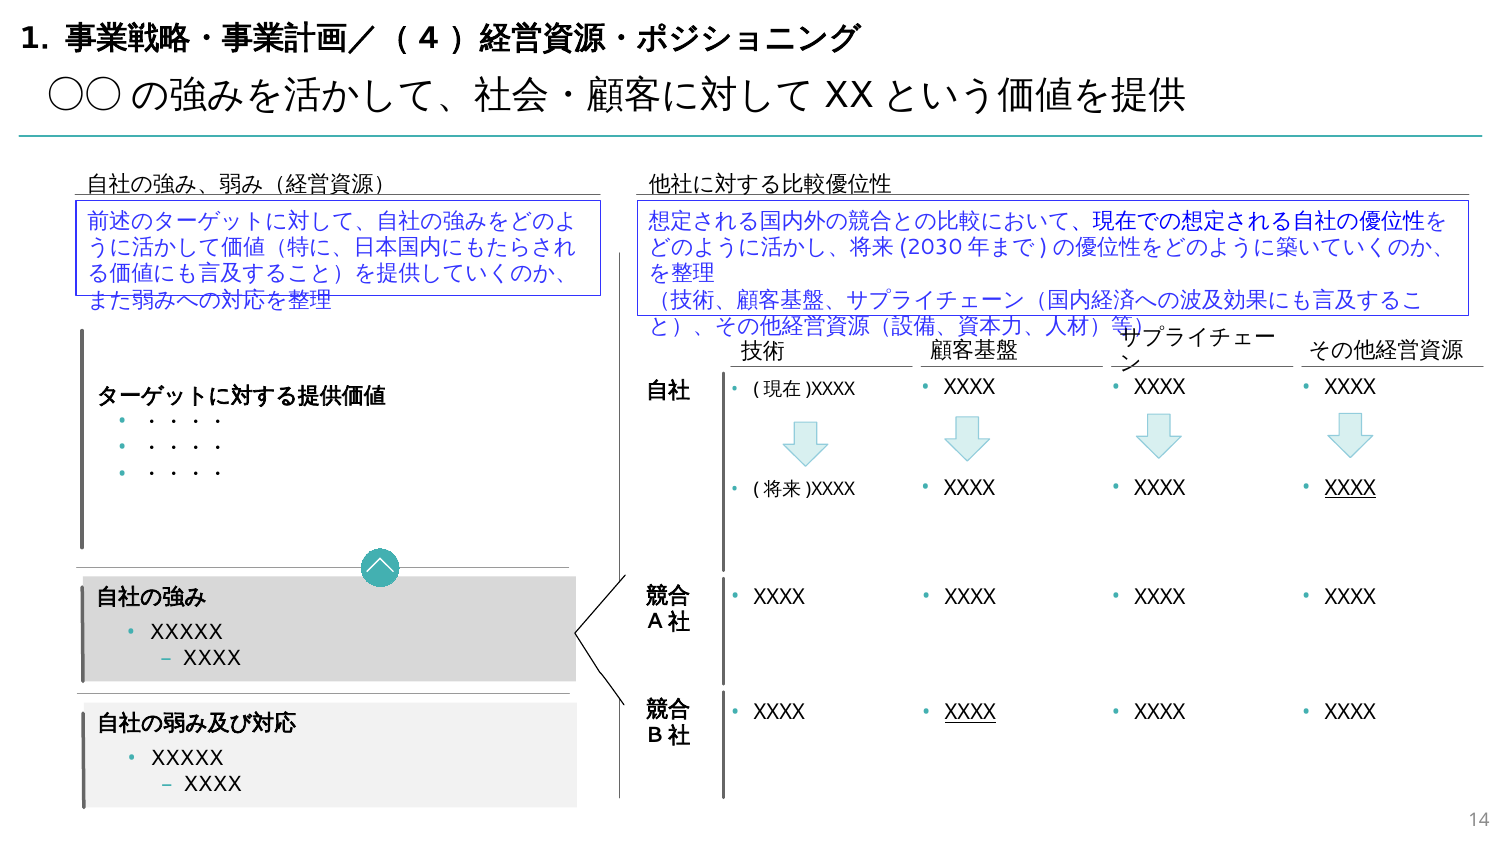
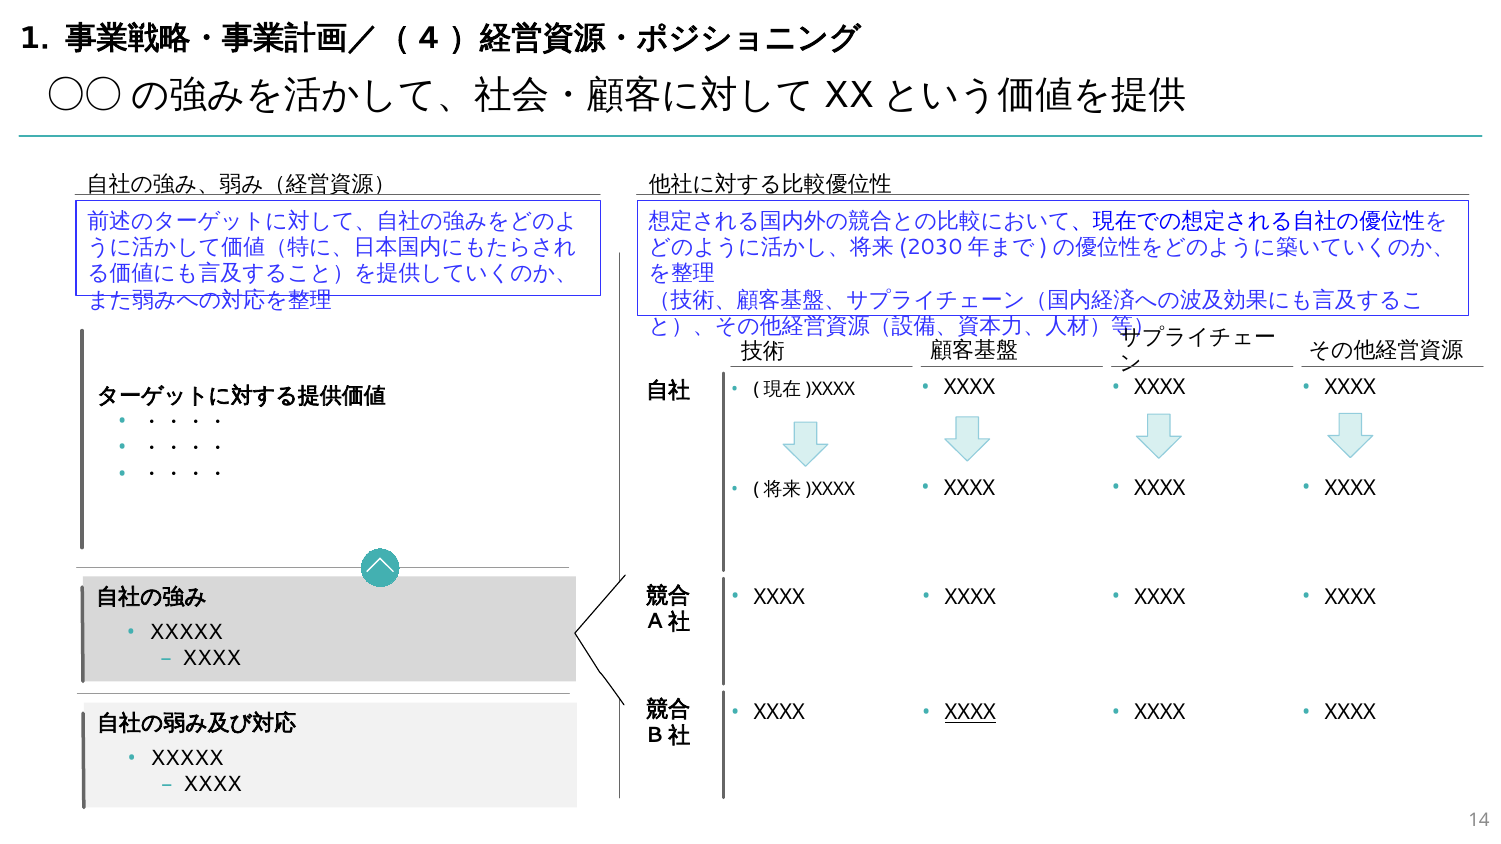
XXXX underline: present -> none (1350, 488)
